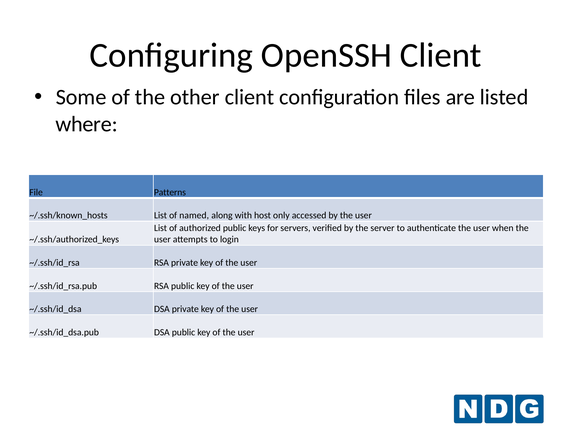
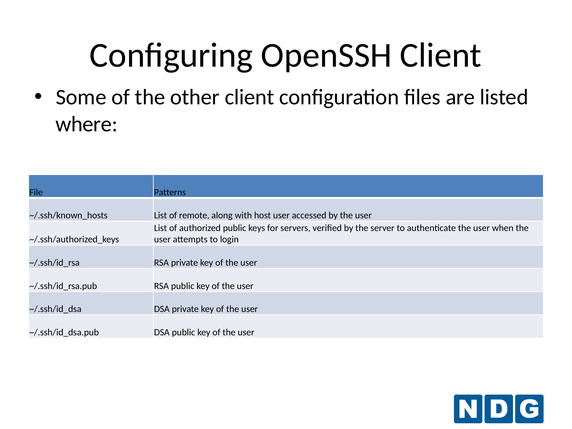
named: named -> remote (194, 215)
host only: only -> user (281, 215)
